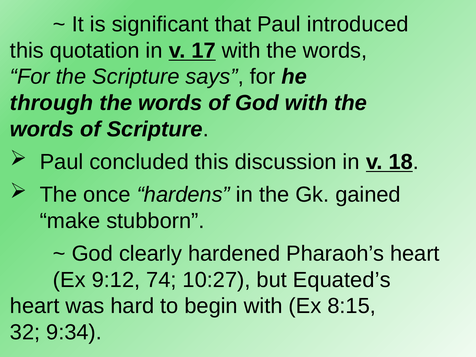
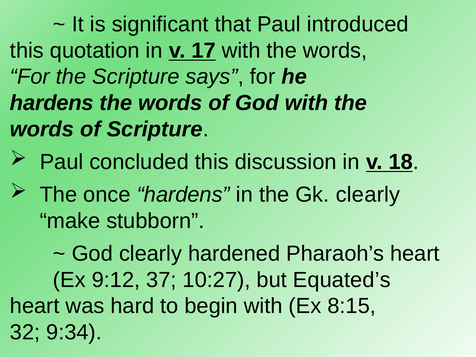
through: through -> hardens (52, 103)
Gk gained: gained -> clearly (368, 195)
74: 74 -> 37 (161, 280)
